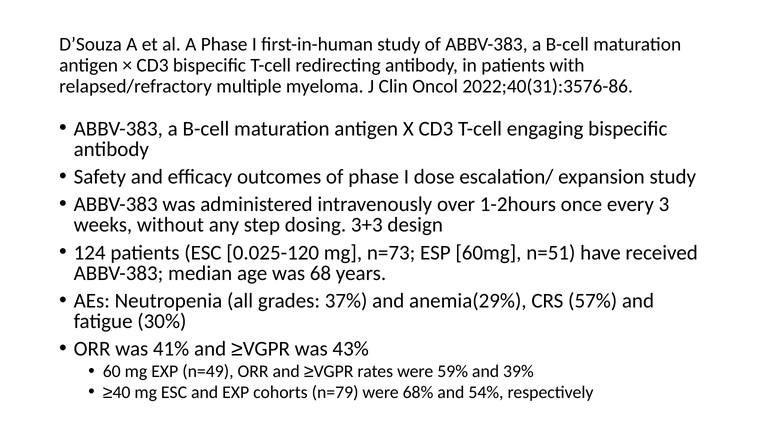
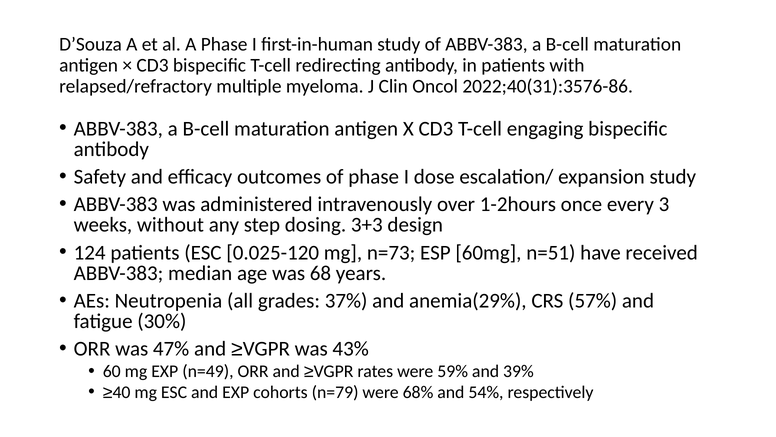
41%: 41% -> 47% (171, 349)
